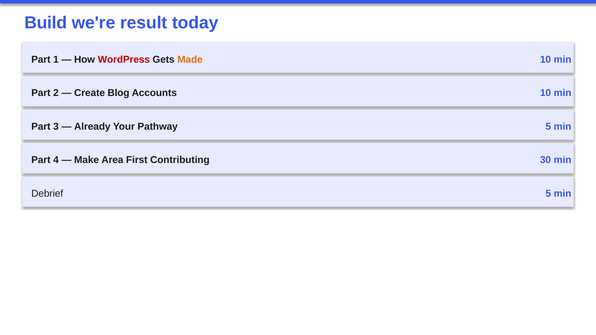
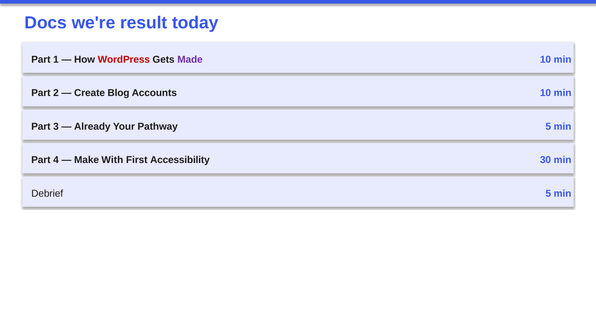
Build: Build -> Docs (46, 23)
Made colour: orange -> purple (190, 60)
Area: Area -> With (112, 160)
Contributing: Contributing -> Accessibility (180, 160)
